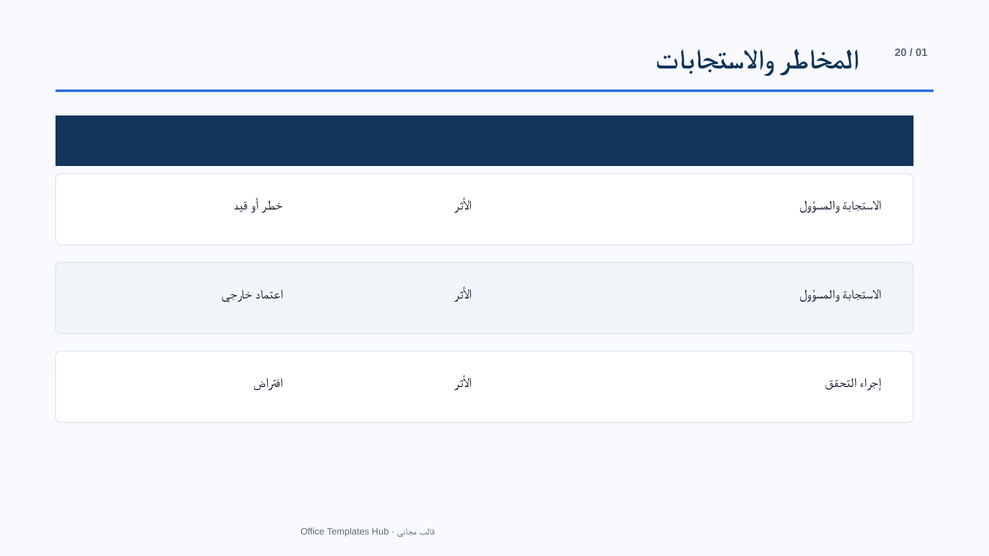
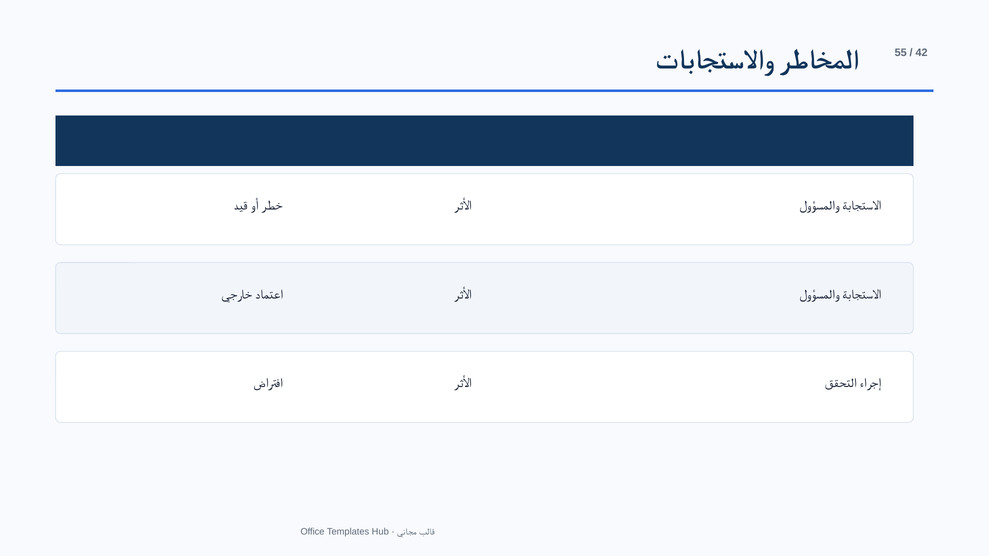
20: 20 -> 55 (901, 53)
01: 01 -> 42 (922, 53)
